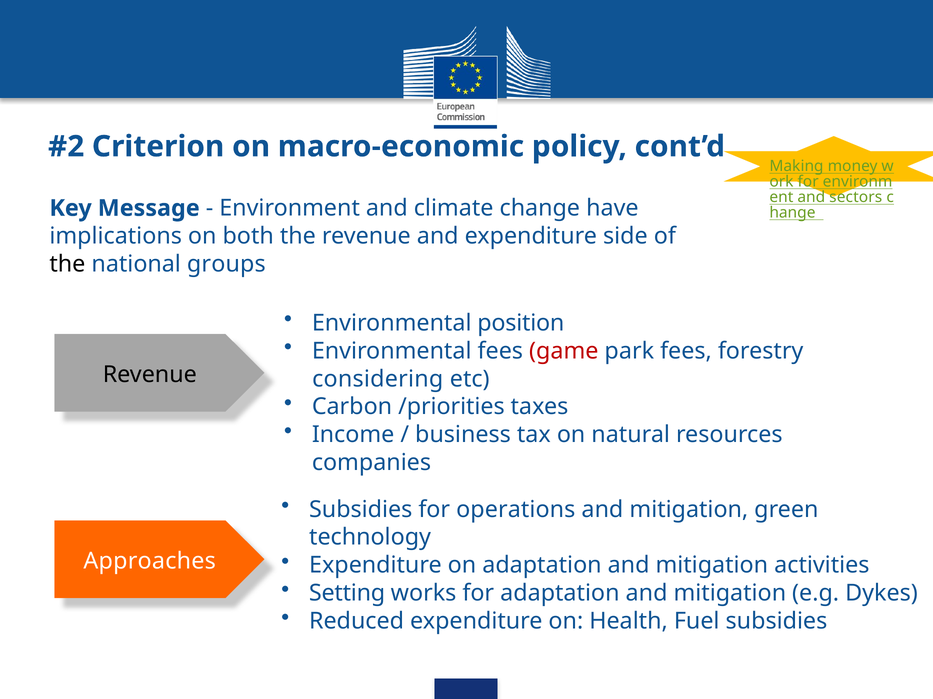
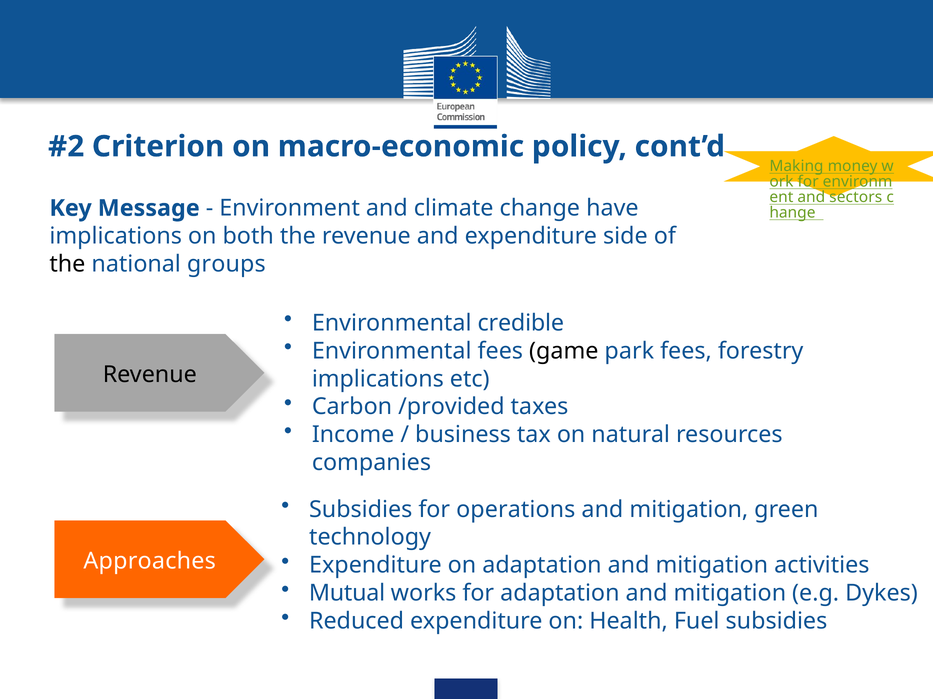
position: position -> credible (521, 323)
game colour: red -> black (564, 351)
considering: considering -> implications (378, 379)
/priorities: /priorities -> /provided (451, 407)
Setting: Setting -> Mutual (347, 594)
